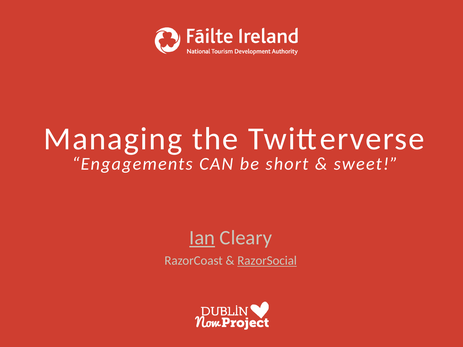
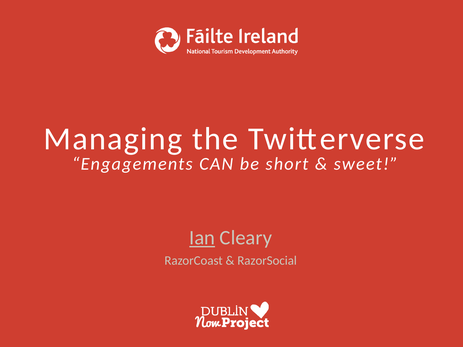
RazorSocial underline: present -> none (267, 261)
